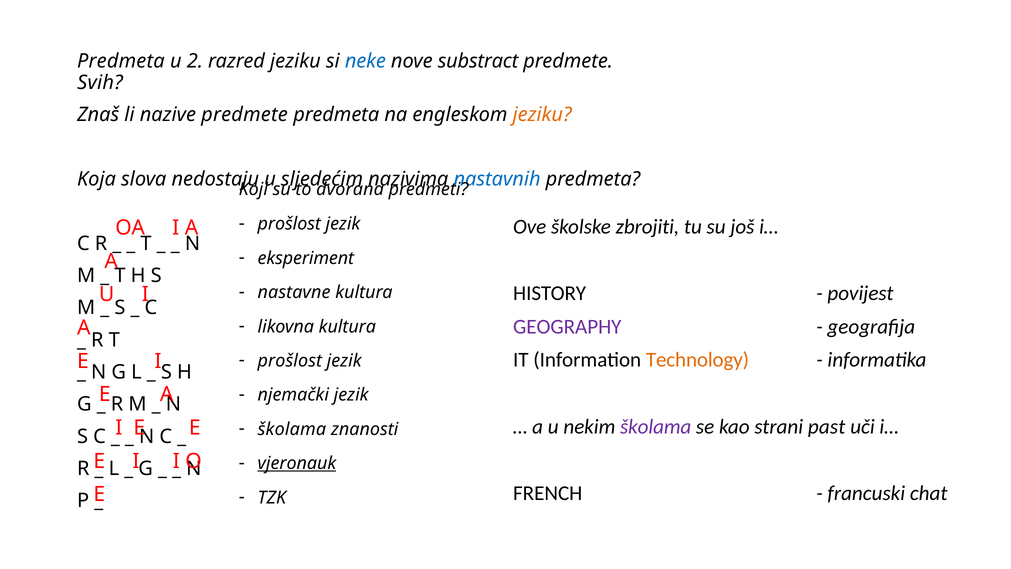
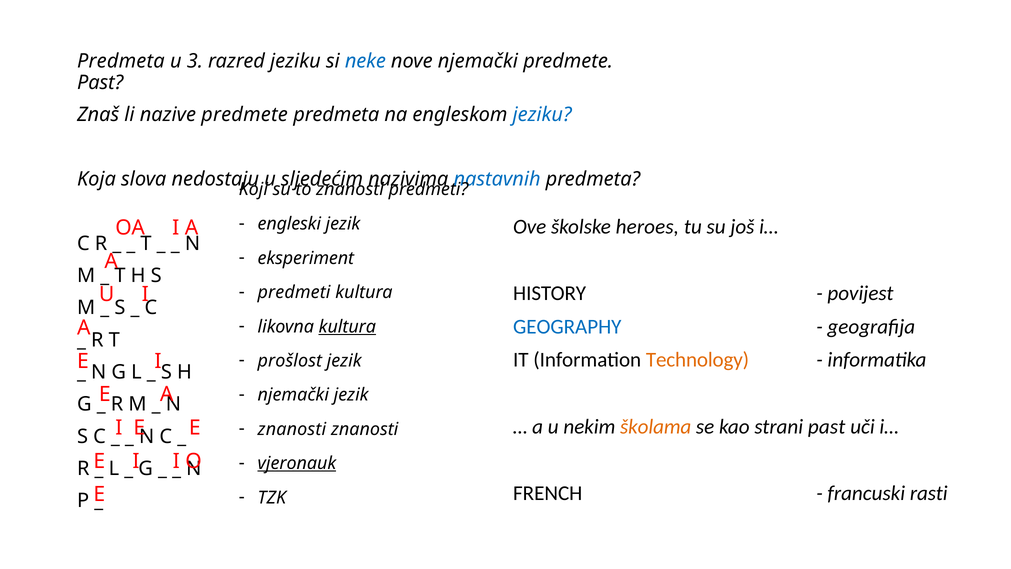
2: 2 -> 3 (195, 61)
nove substract: substract -> njemački (478, 61)
Svih: Svih -> Past (100, 83)
jeziku colour: orange -> blue (542, 115)
dvorana: dvorana -> znanosti (350, 189)
prošlost: prošlost -> engleski (289, 224)
zbrojiti: zbrojiti -> heroes (647, 226)
nastavne: nastavne -> predmeti (294, 292)
kultura underline: none -> present (347, 326)
GEOGRAPHY colour: purple -> blue (567, 326)
školama colour: purple -> orange (656, 426)
školama: školama -> znanosti (292, 429)
chat: chat -> rasti (929, 493)
